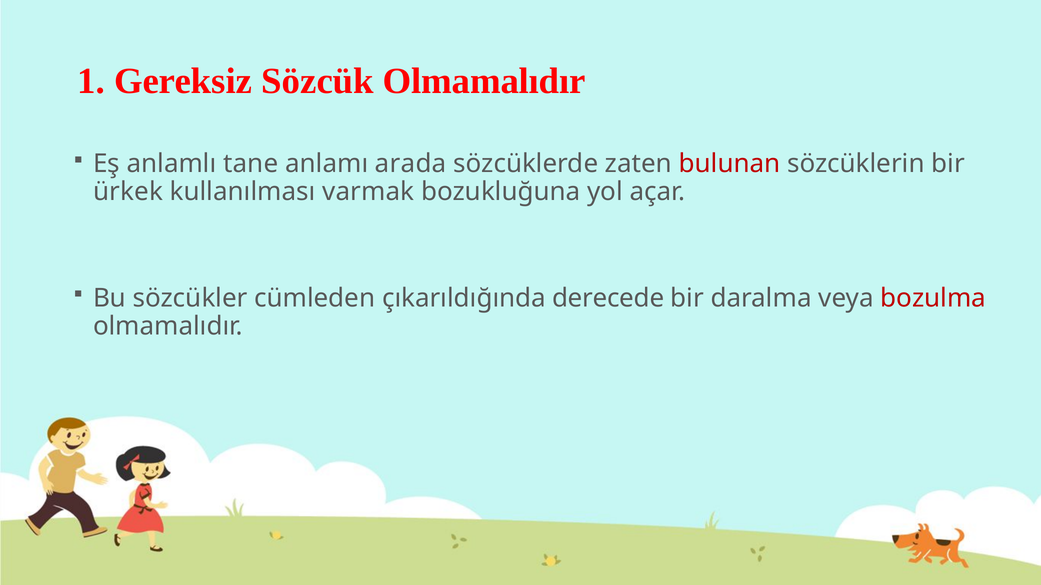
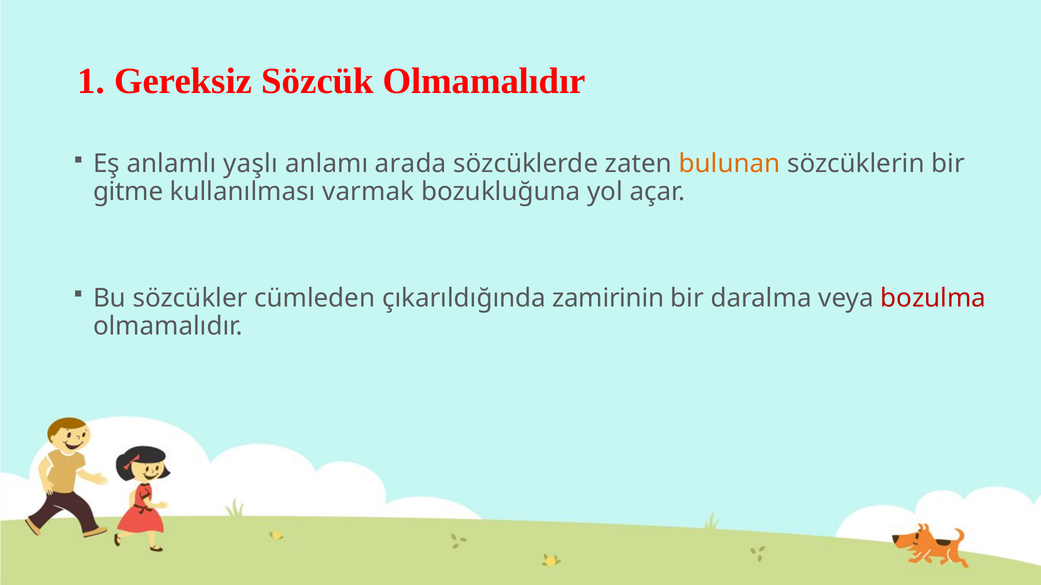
tane: tane -> yaşlı (251, 164)
bulunan colour: red -> orange (730, 164)
ürkek: ürkek -> gitme (128, 192)
derecede: derecede -> zamirinin (608, 298)
